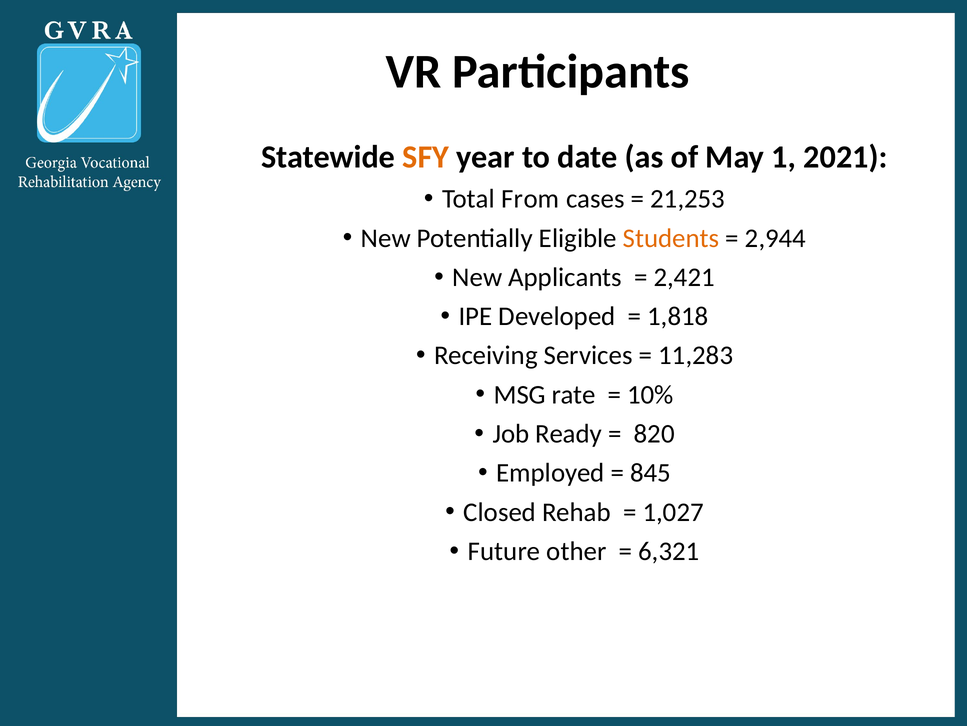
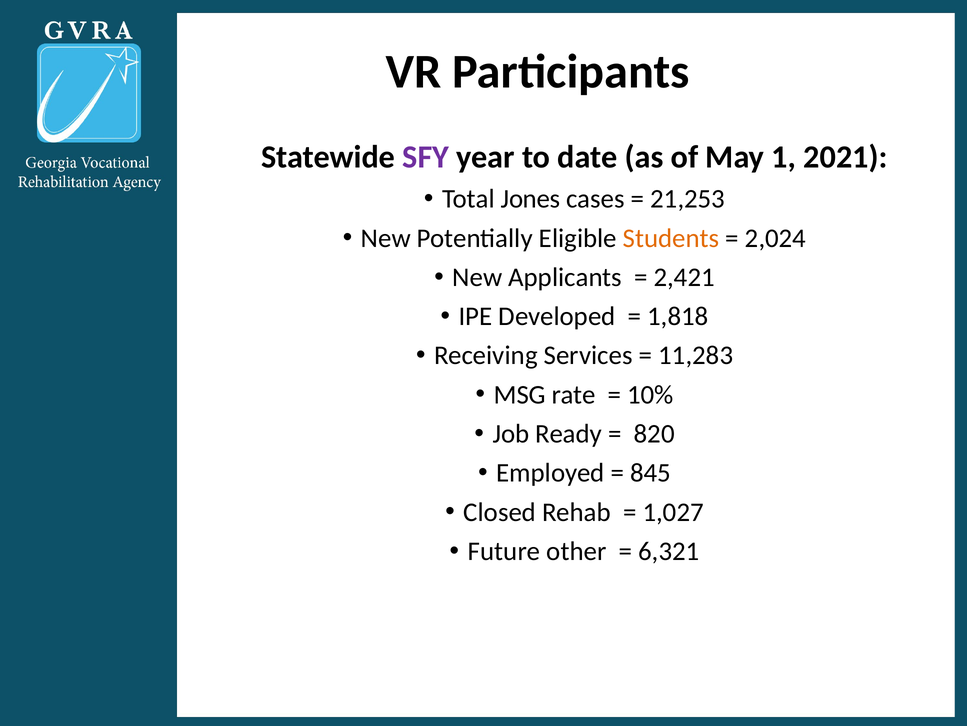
SFY colour: orange -> purple (426, 157)
From: From -> Jones (531, 199)
2,944: 2,944 -> 2,024 (776, 238)
